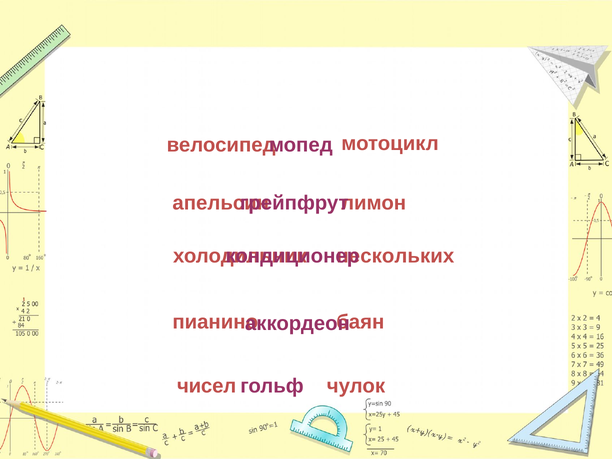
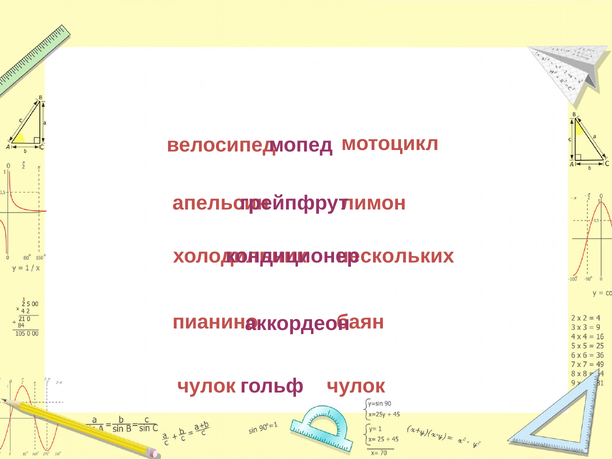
чисел: чисел -> чулок (207, 386)
